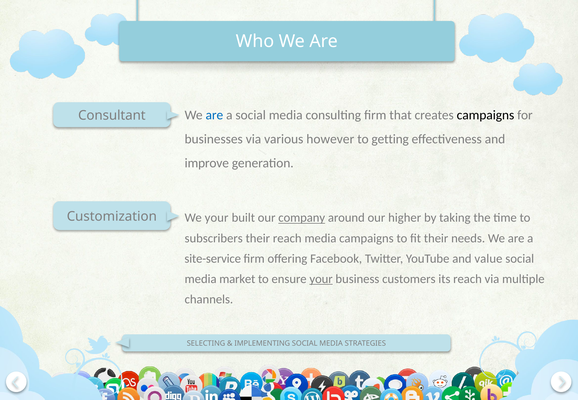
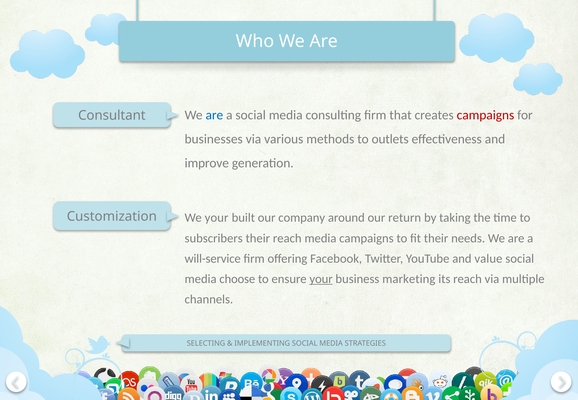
campaigns colour: black -> red (486, 115)
however: however -> methods (330, 139)
getting: getting -> outlets (390, 139)
company underline: present -> none (302, 218)
higher: higher -> return (405, 218)
site-service: site-service -> will-service (213, 259)
market: market -> choose (237, 279)
customers: customers -> marketing (409, 279)
